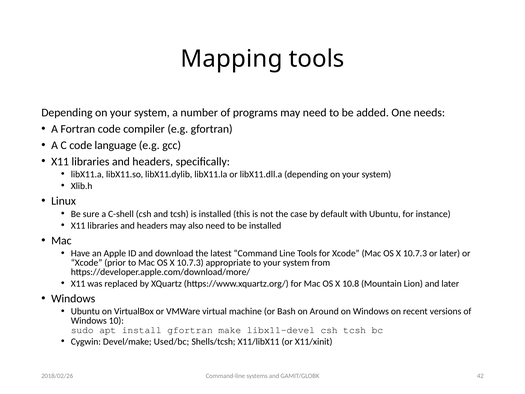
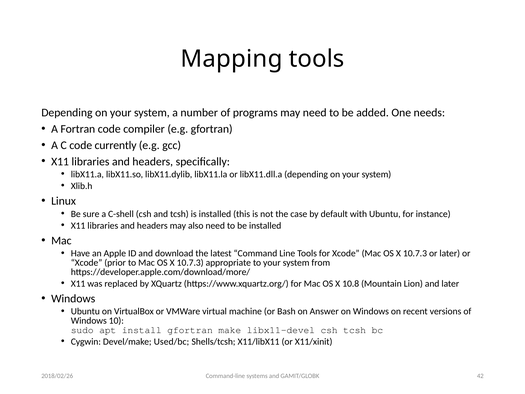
language: language -> currently (116, 145)
Around: Around -> Answer (324, 311)
